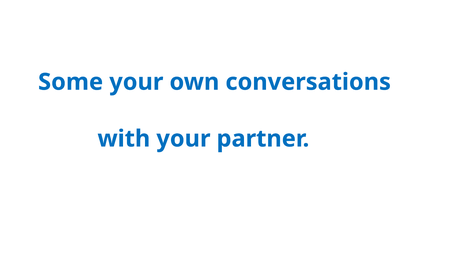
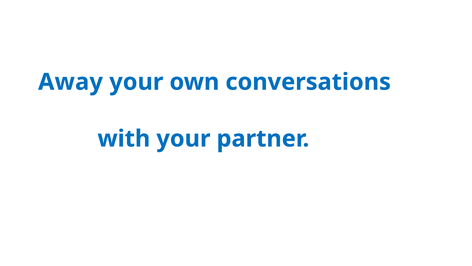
Some: Some -> Away (70, 82)
